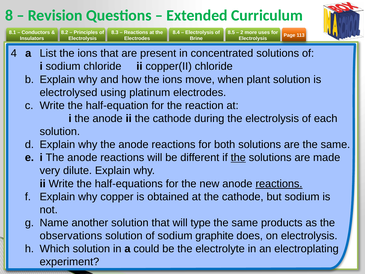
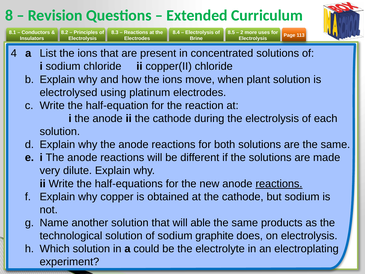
the underline: present -> none (238, 157)
type: type -> able (201, 223)
observations: observations -> technological (71, 236)
